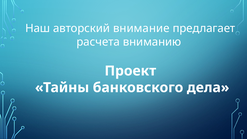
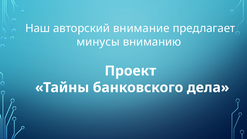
расчета: расчета -> минусы (98, 42)
